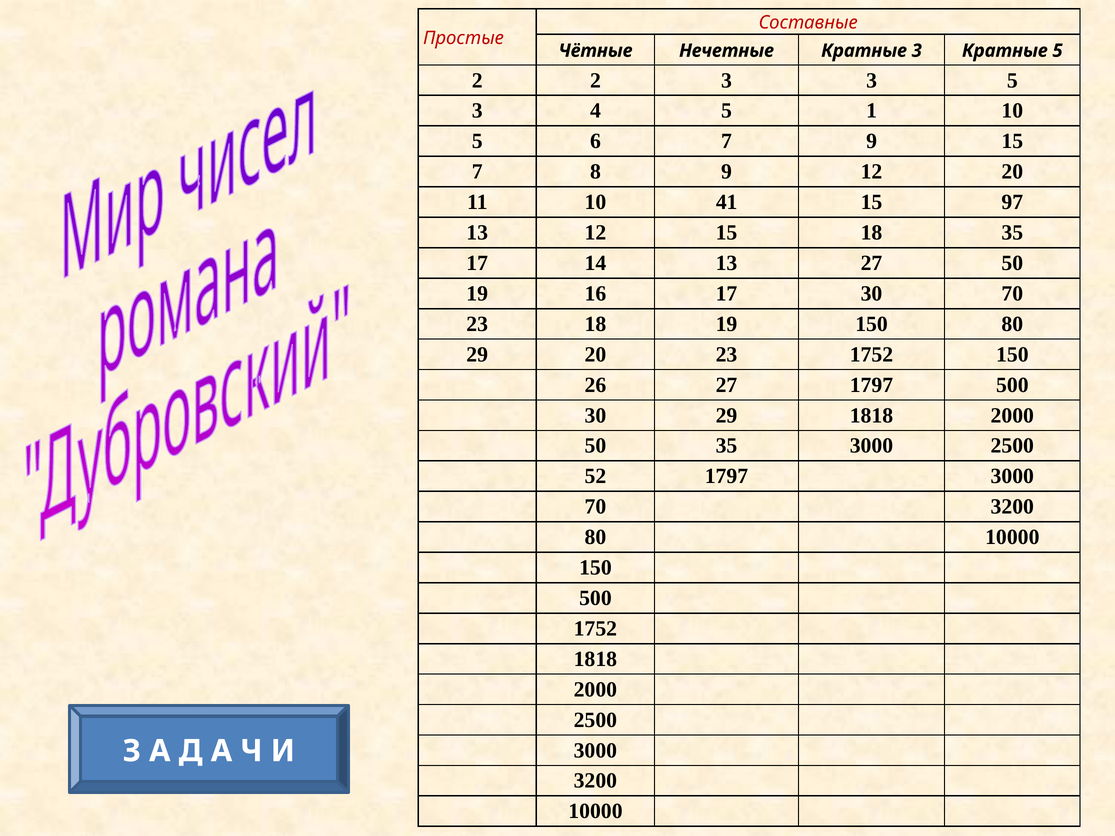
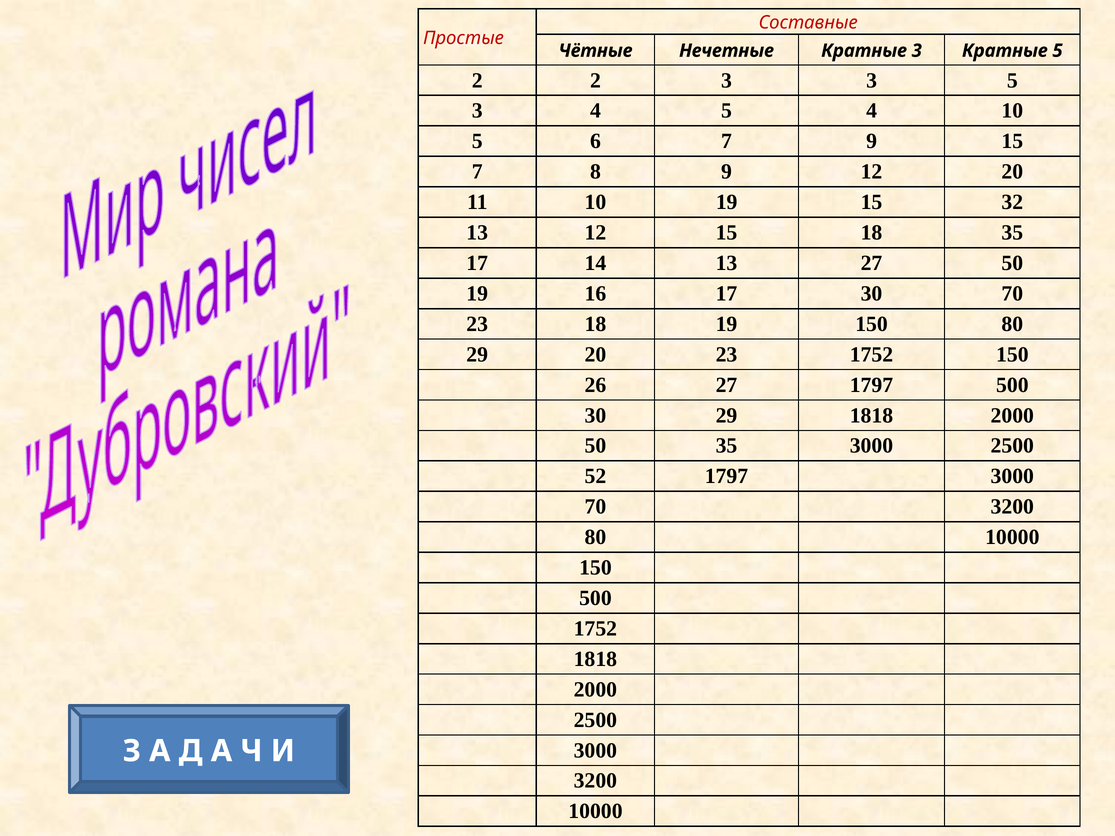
5 1: 1 -> 4 (872, 111)
10 41: 41 -> 19 (727, 202)
97: 97 -> 32 (1012, 202)
